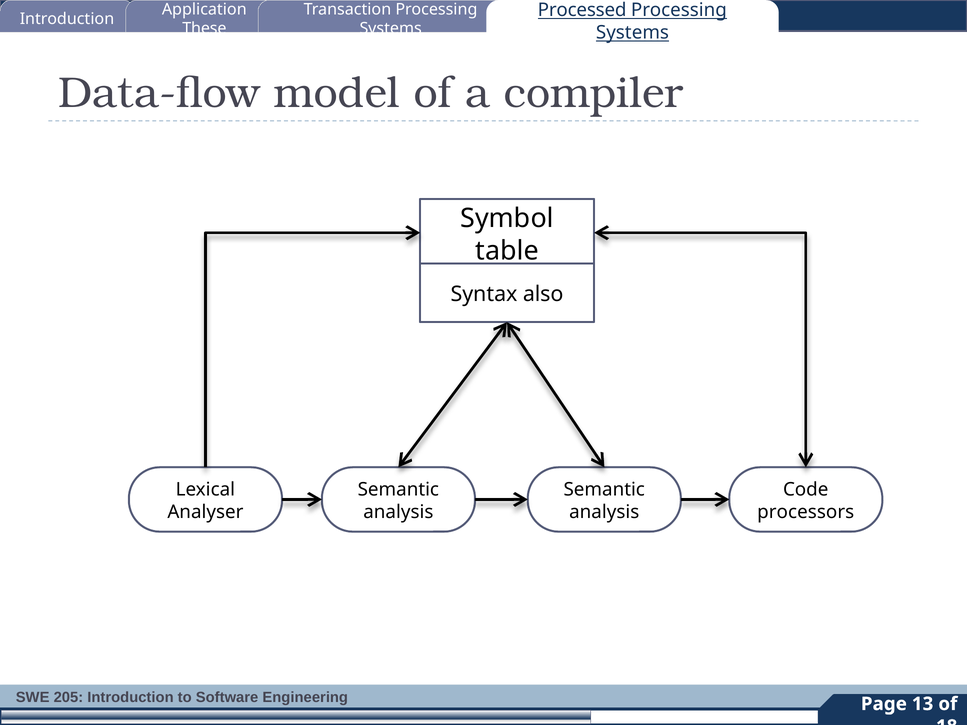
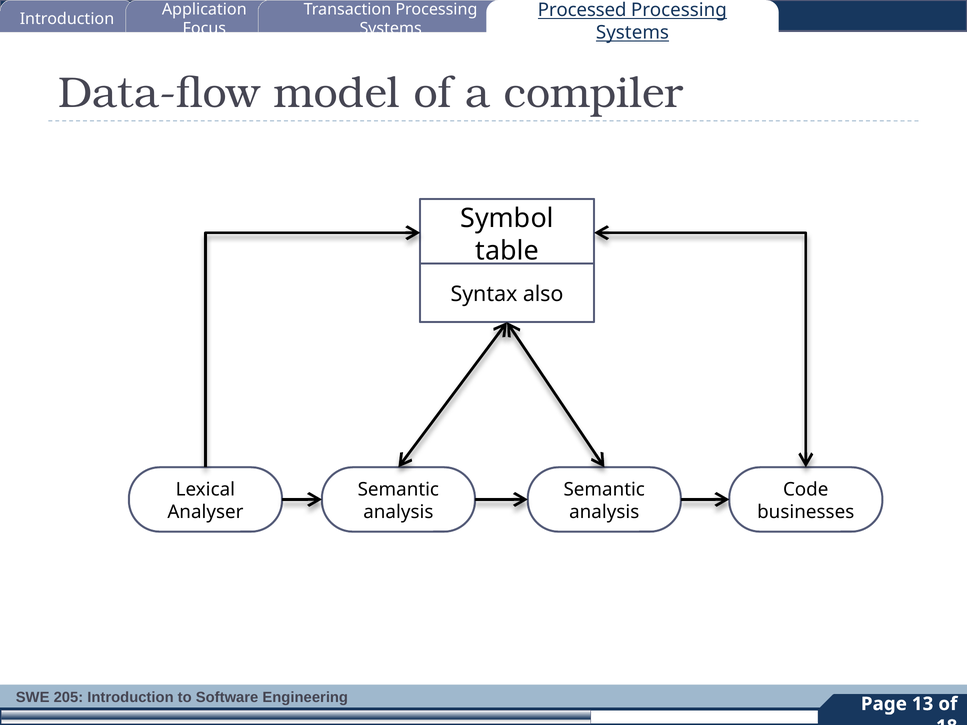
These: These -> Focus (204, 29)
processors: processors -> businesses (806, 512)
